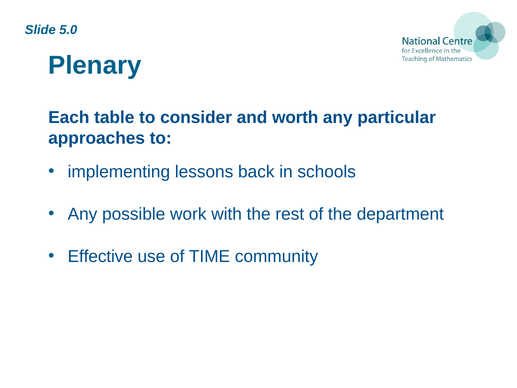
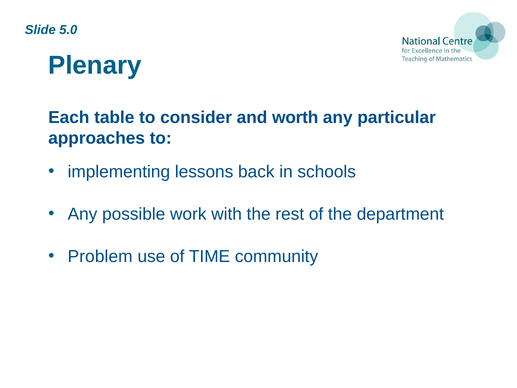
Effective: Effective -> Problem (100, 256)
